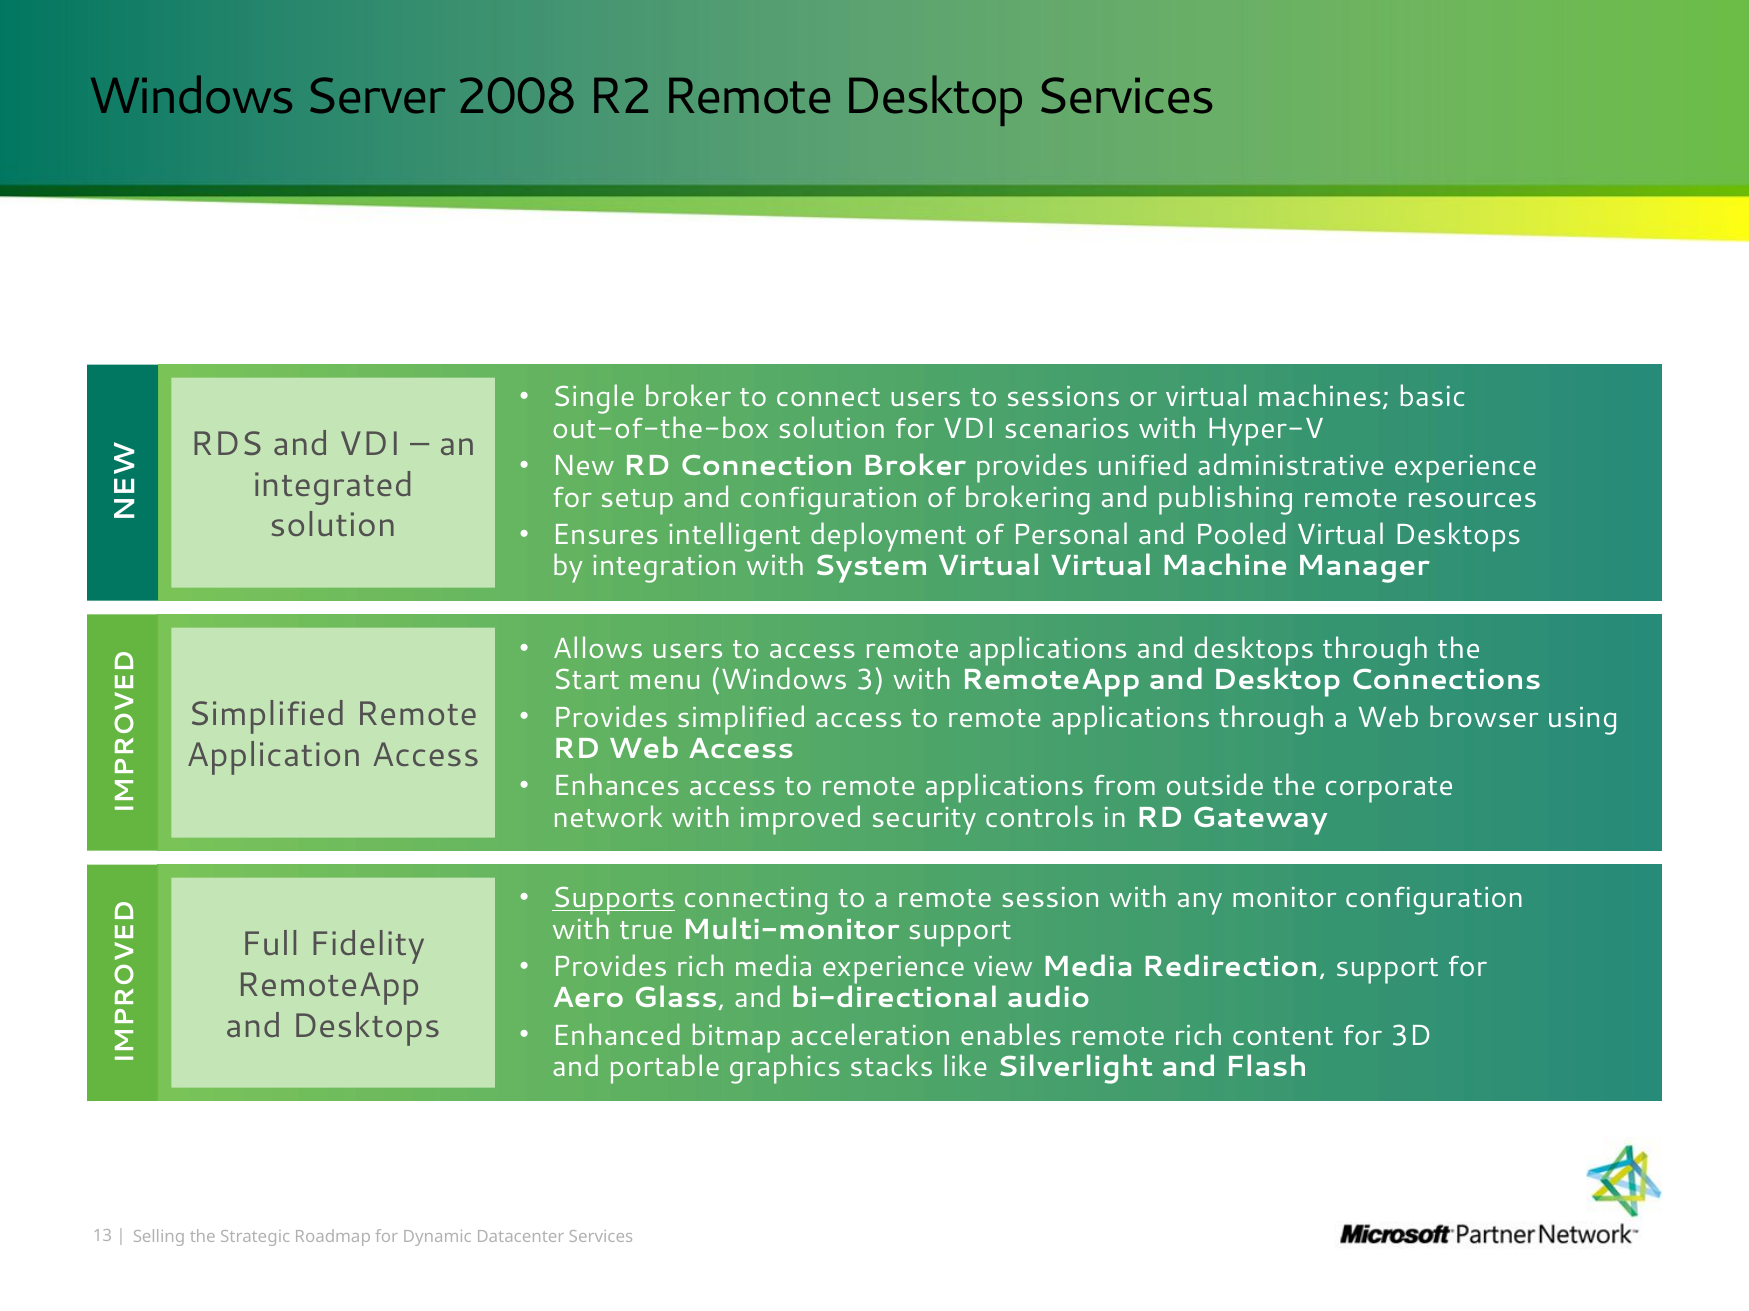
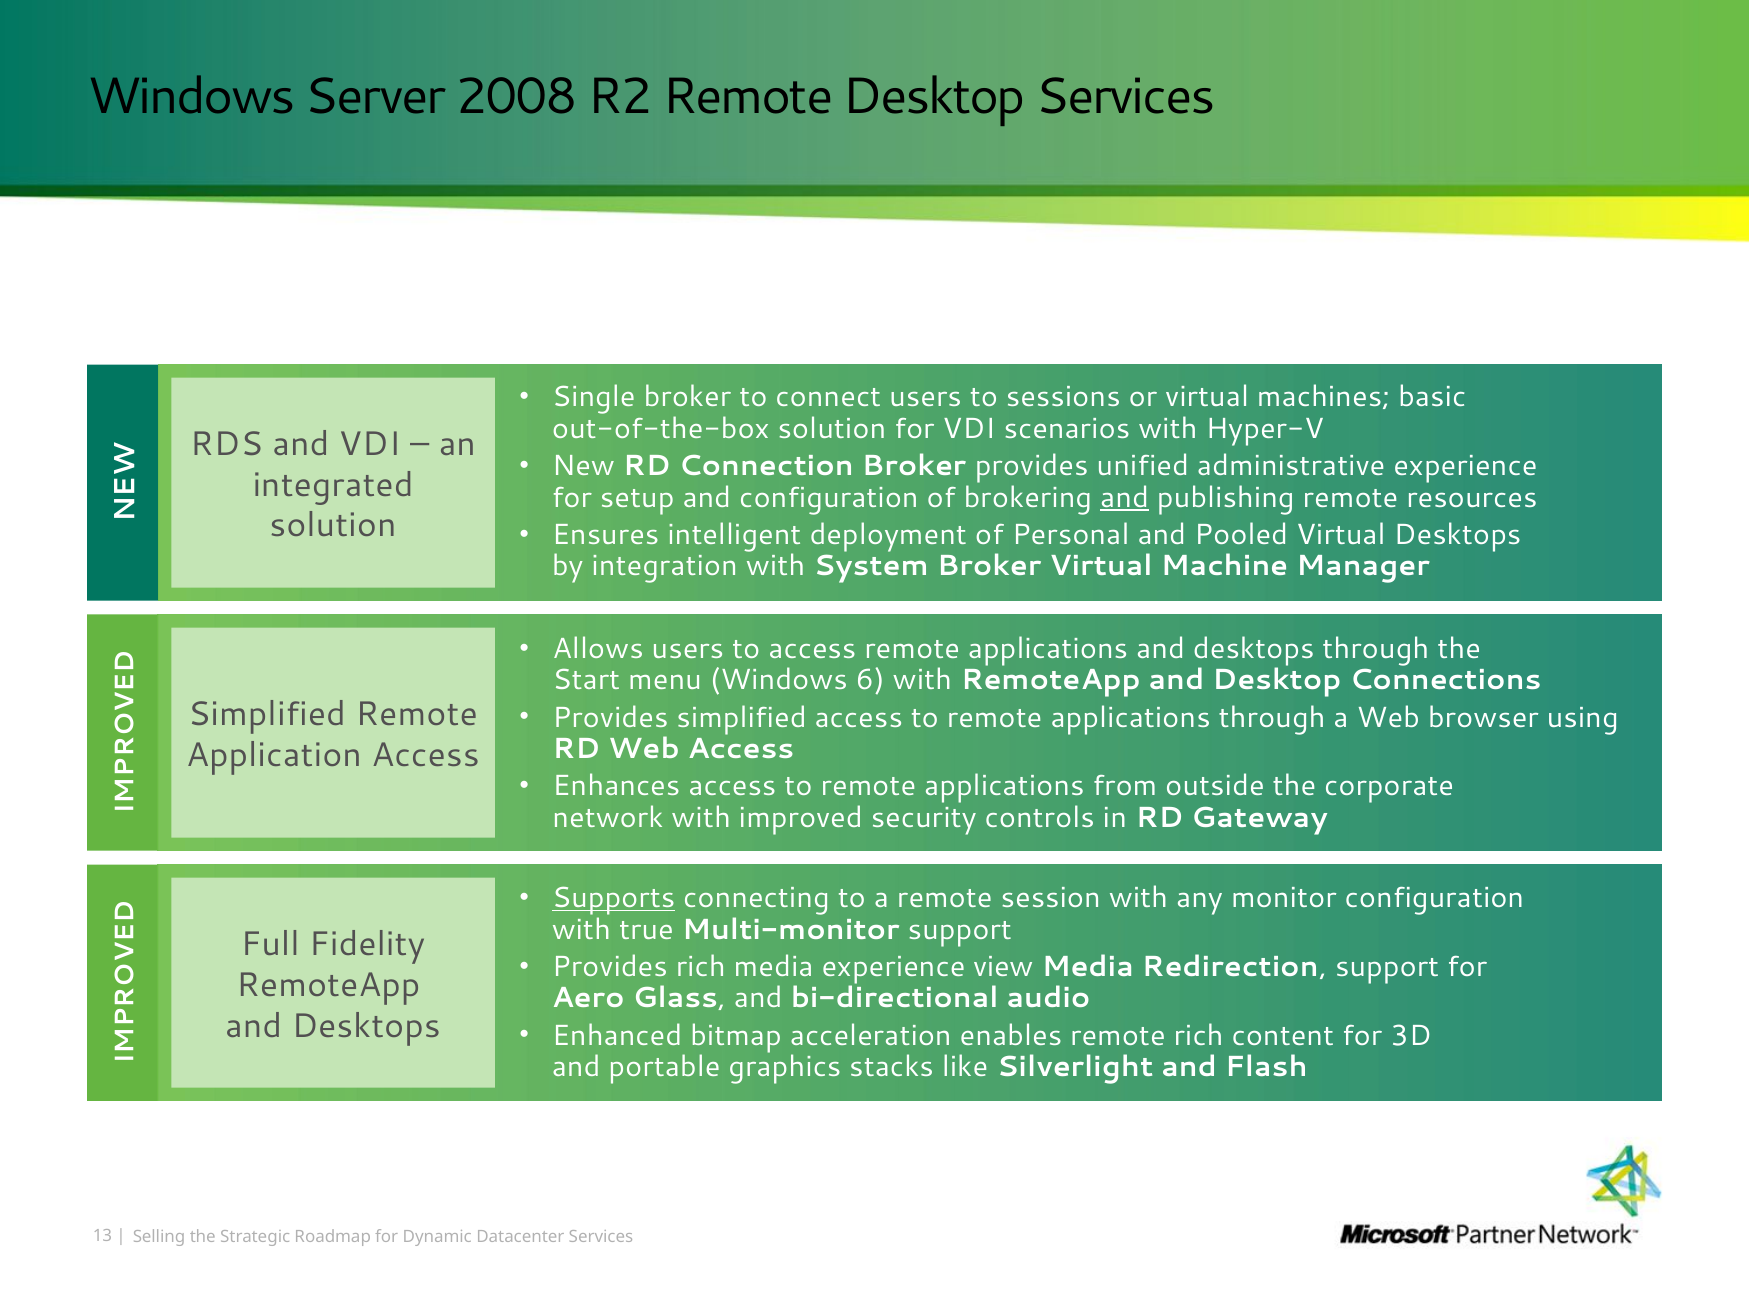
and underline: none -> present (1125, 498)
System Virtual: Virtual -> Broker (989, 567)
3: 3 -> 6 (870, 681)
